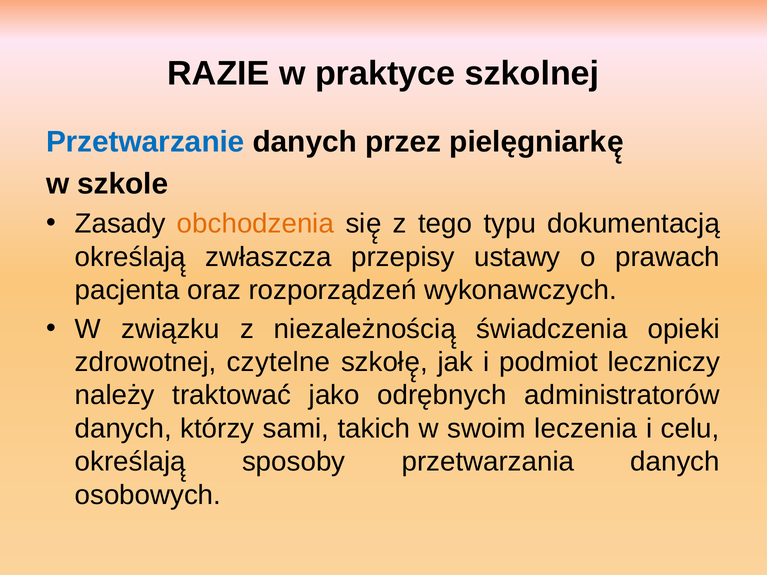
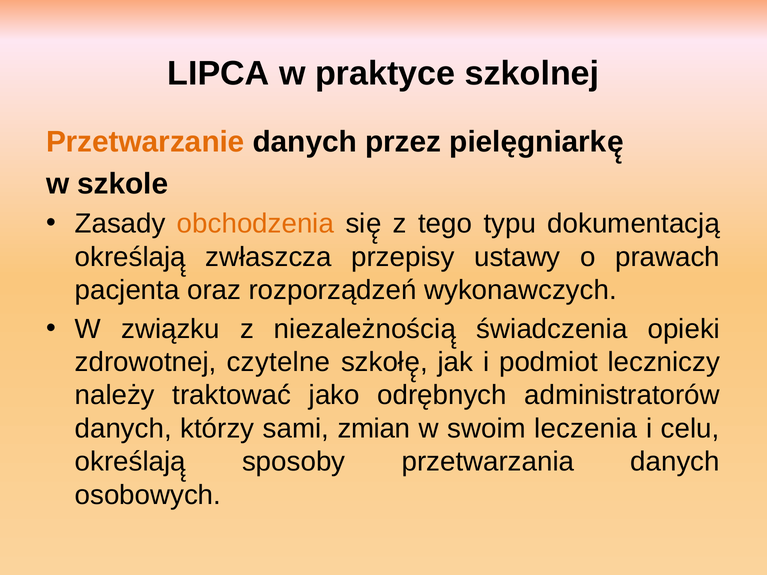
RAZIE: RAZIE -> LIPCA (218, 73)
Przetwarzanie colour: blue -> orange (145, 142)
takich: takich -> zmian (374, 429)
